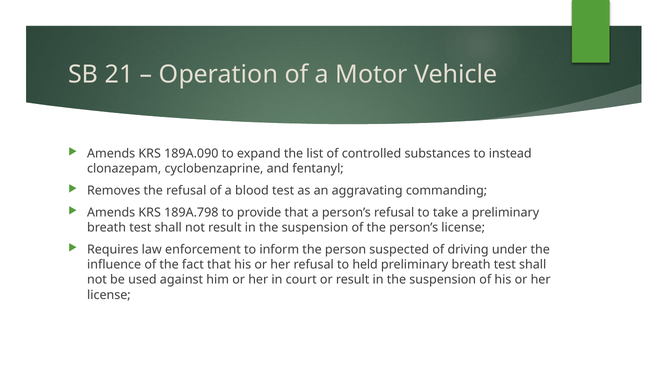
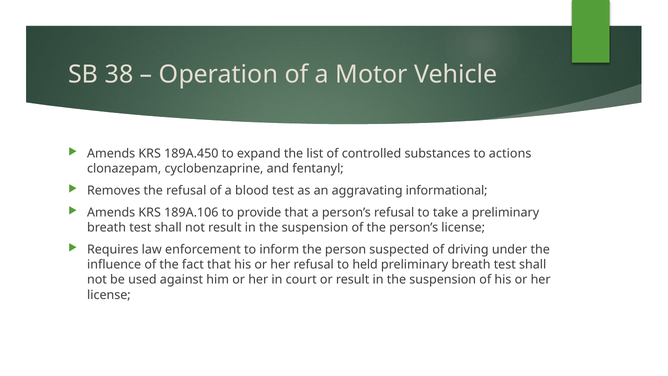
21: 21 -> 38 (119, 74)
189A.090: 189A.090 -> 189A.450 (191, 154)
instead: instead -> actions (510, 154)
commanding: commanding -> informational (447, 191)
189A.798: 189A.798 -> 189A.106 (191, 213)
